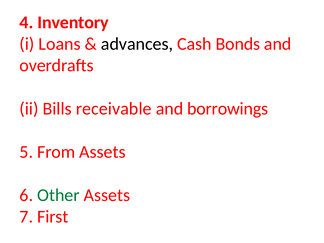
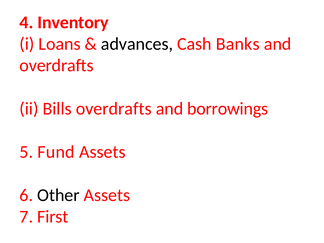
Bonds: Bonds -> Banks (238, 44)
Bills receivable: receivable -> overdrafts (114, 109)
From: From -> Fund (56, 152)
Other colour: green -> black (58, 195)
